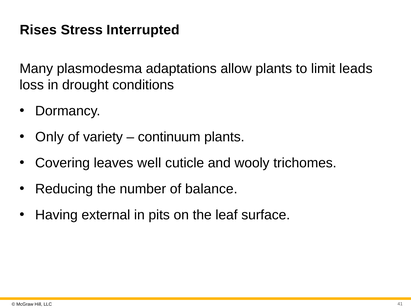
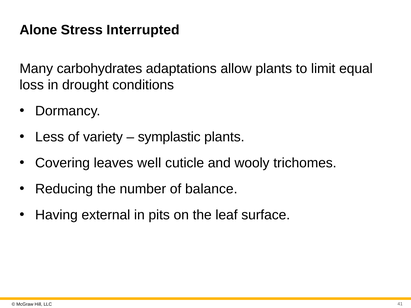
Rises: Rises -> Alone (38, 30)
plasmodesma: plasmodesma -> carbohydrates (99, 69)
leads: leads -> equal (356, 69)
Only: Only -> Less (50, 137)
continuum: continuum -> symplastic (169, 137)
